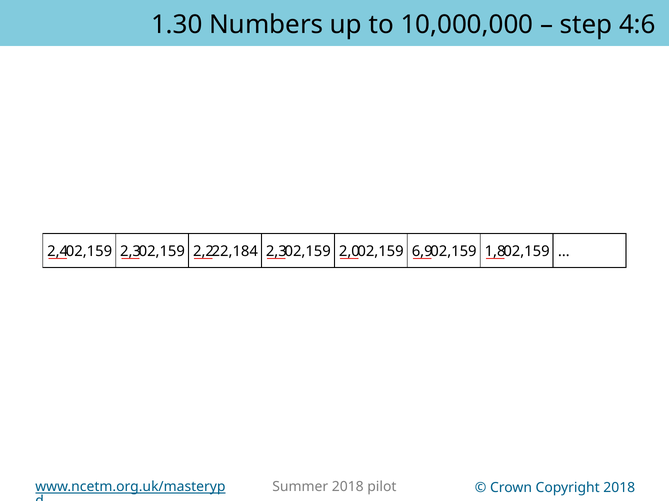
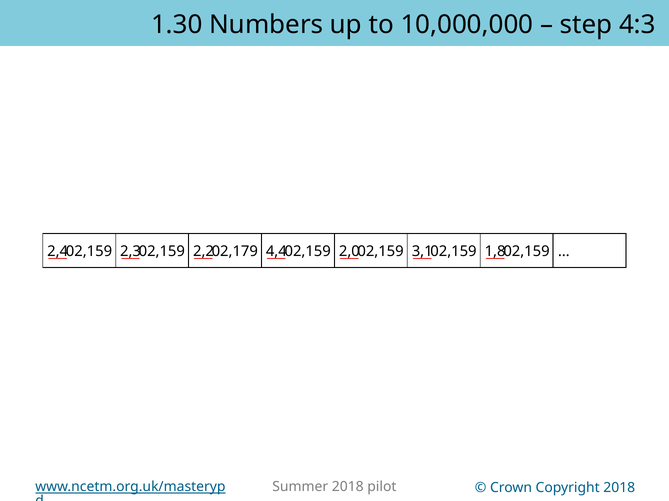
4:6: 4:6 -> 4:3 (637, 25)
22,184: 22,184 -> 02,179 (235, 252)
2,2 2,3: 2,3 -> 4,4 (276, 252)
6,9: 6,9 -> 3,1 (422, 252)
